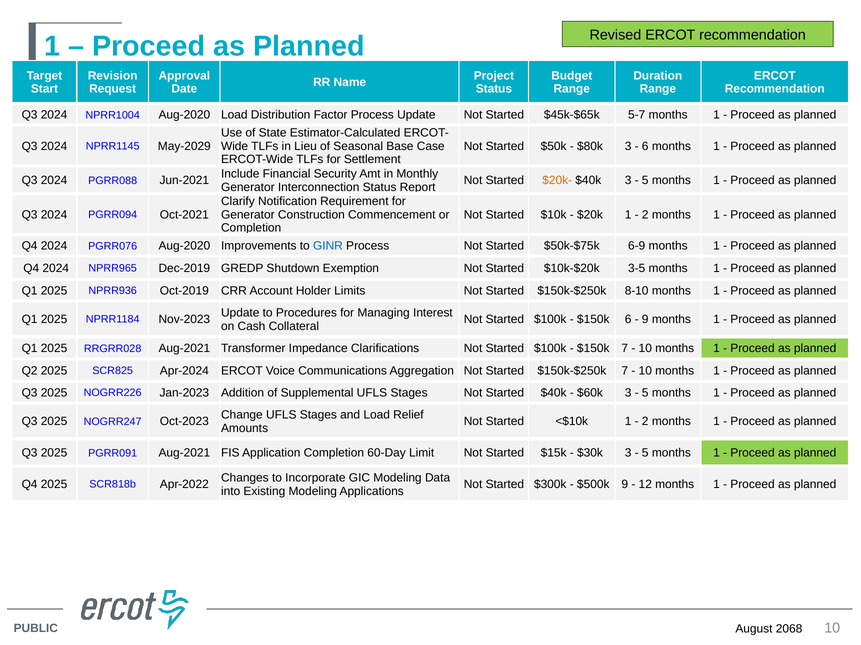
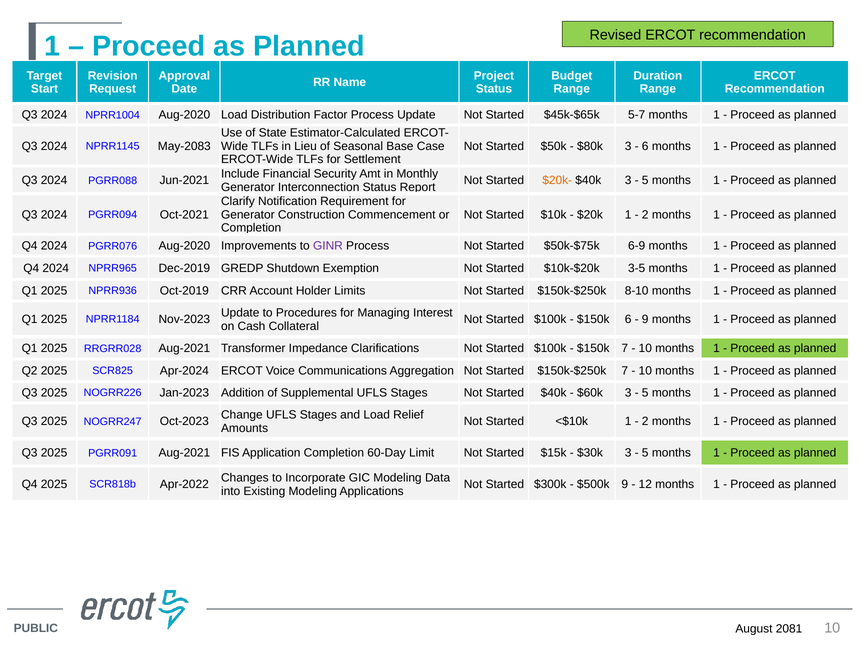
May-2029: May-2029 -> May-2083 (184, 146)
GINR colour: blue -> purple (328, 246)
2068: 2068 -> 2081 (789, 629)
